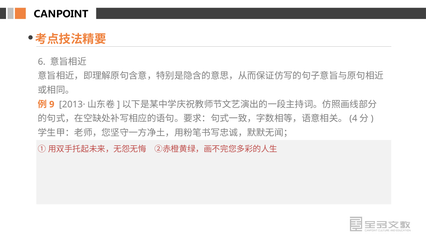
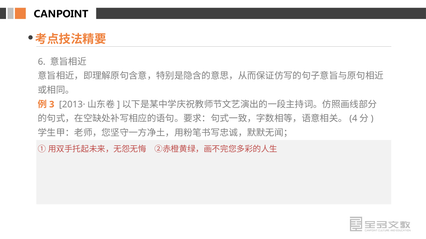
9: 9 -> 3 (52, 104)
